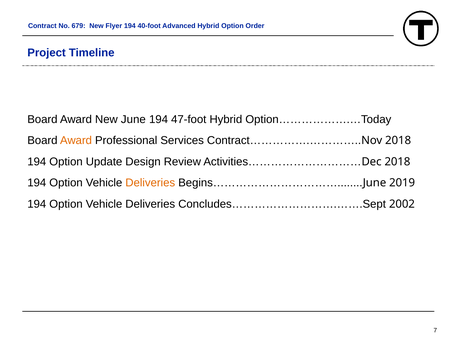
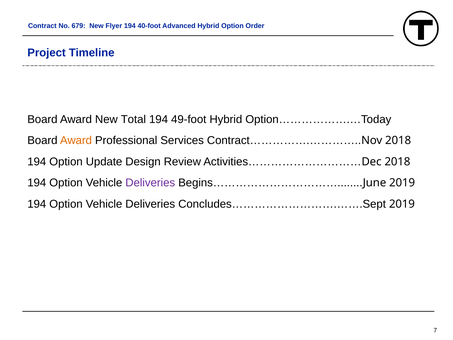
New June: June -> Total (133, 119)
47-foot: 47-foot -> 49-foot (189, 119)
Deliveries colour: orange -> purple (150, 183)
Concludes……………………….…….Sept 2002: 2002 -> 2019 (402, 204)
